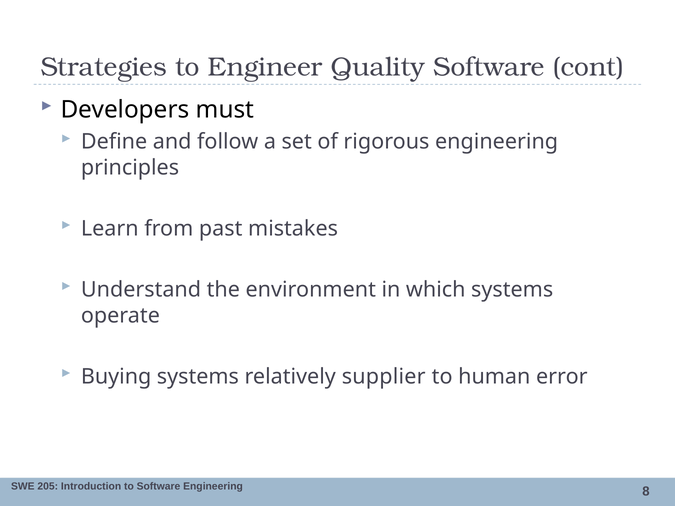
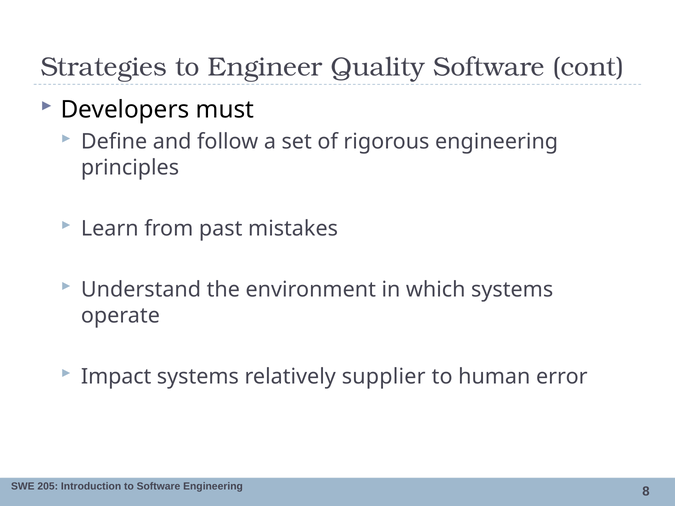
Buying: Buying -> Impact (116, 377)
